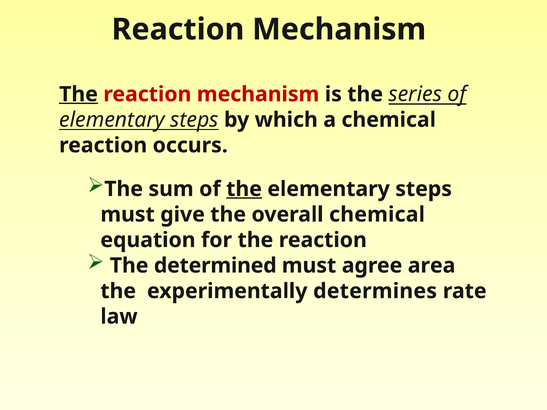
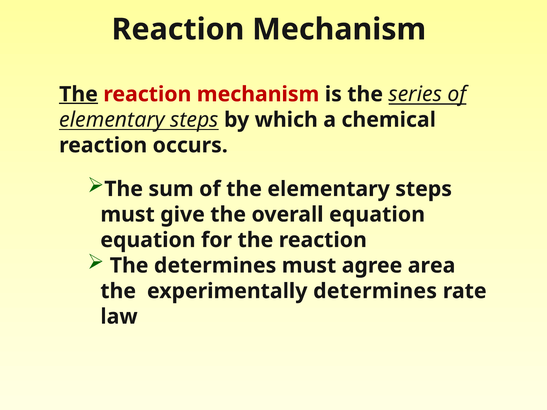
the underline: present -> none (244, 189)
overall chemical: chemical -> equation (377, 215)
The determined: determined -> determines (215, 266)
